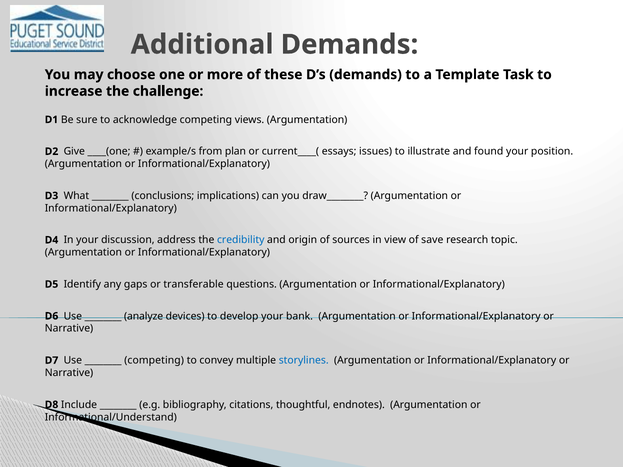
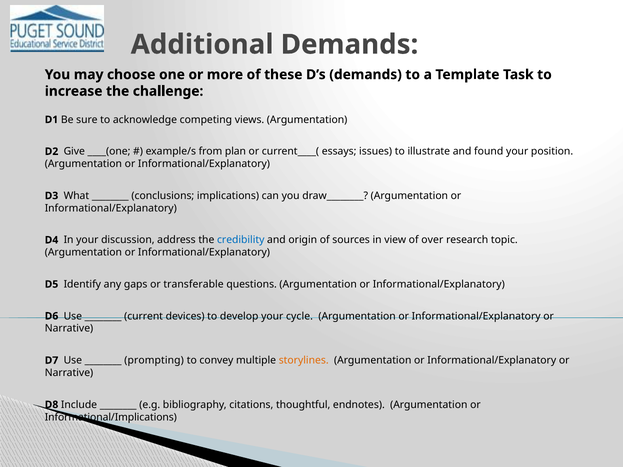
save: save -> over (432, 240)
analyze: analyze -> current (144, 316)
bank: bank -> cycle (299, 316)
competing: competing -> prompting (154, 361)
storylines colour: blue -> orange (304, 361)
Informational/Understand: Informational/Understand -> Informational/Implications (111, 417)
